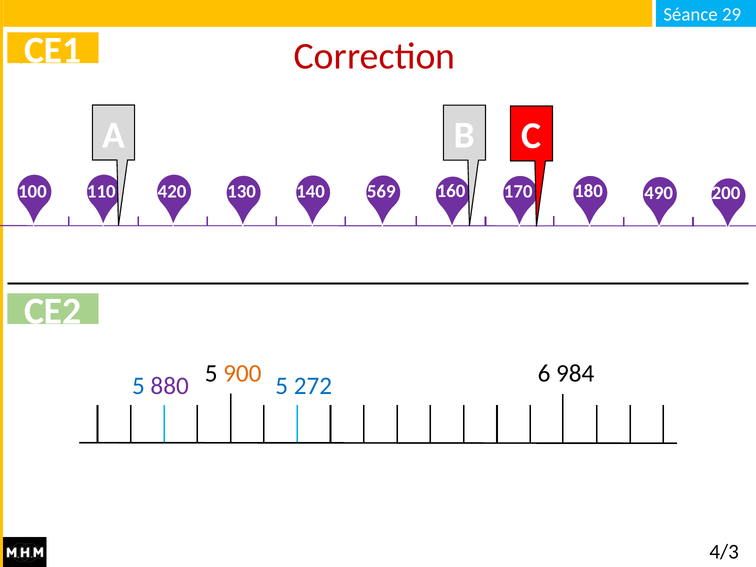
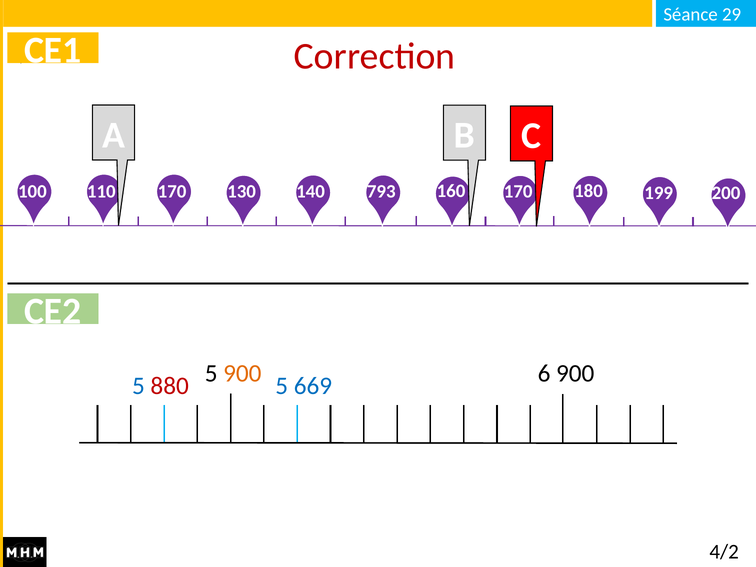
420: 420 -> 170 (172, 191)
569: 569 -> 793 (381, 191)
490: 490 -> 199 (659, 193)
6 984: 984 -> 900 (575, 373)
880 colour: purple -> red (170, 386)
272: 272 -> 669 (313, 386)
4/3: 4/3 -> 4/2 (724, 552)
